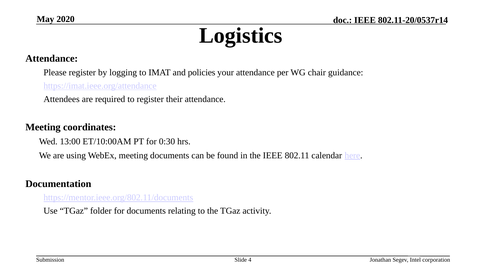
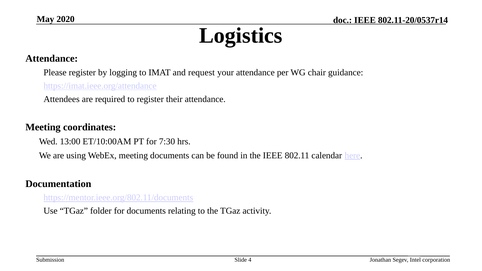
policies: policies -> request (201, 73)
0:30: 0:30 -> 7:30 (167, 142)
